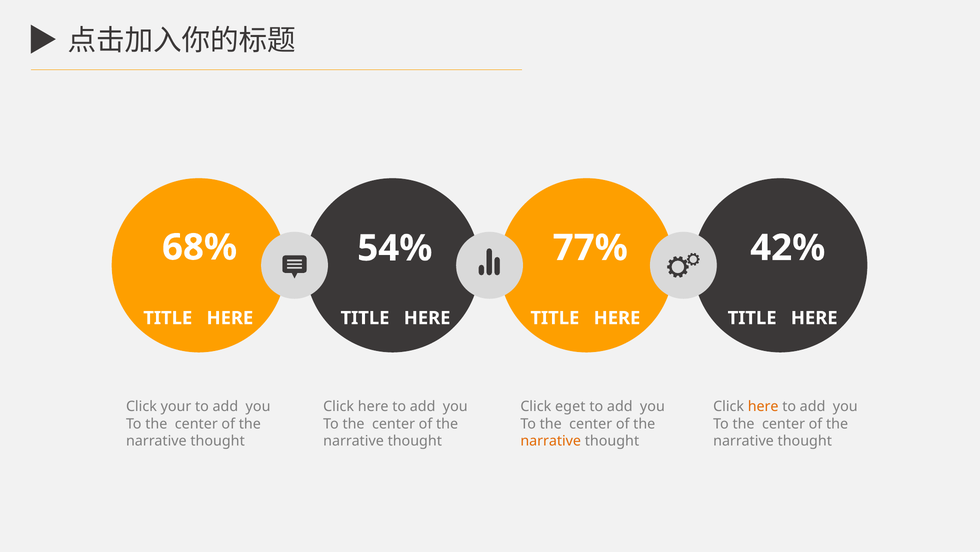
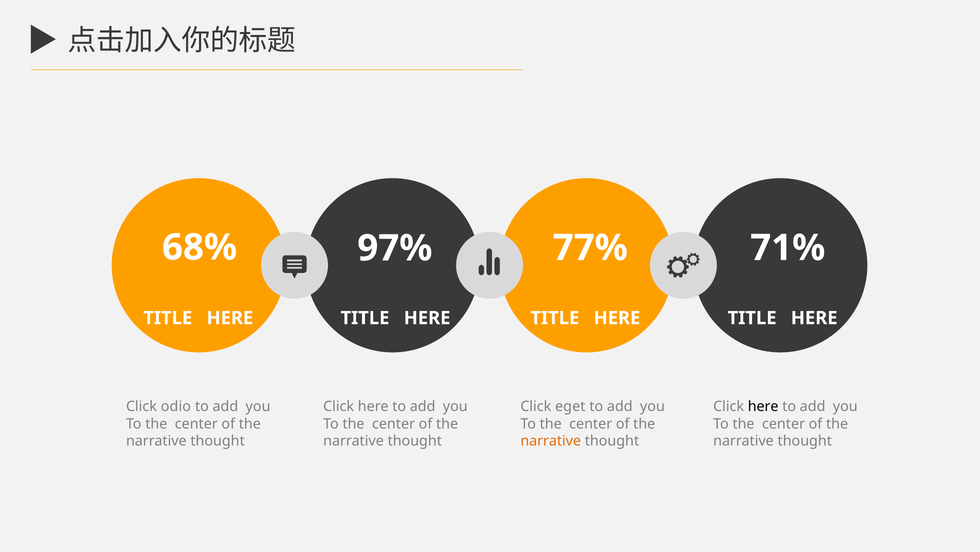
54%: 54% -> 97% (395, 248)
42%: 42% -> 71% (788, 248)
your: your -> odio (176, 406)
here colour: orange -> black (763, 406)
